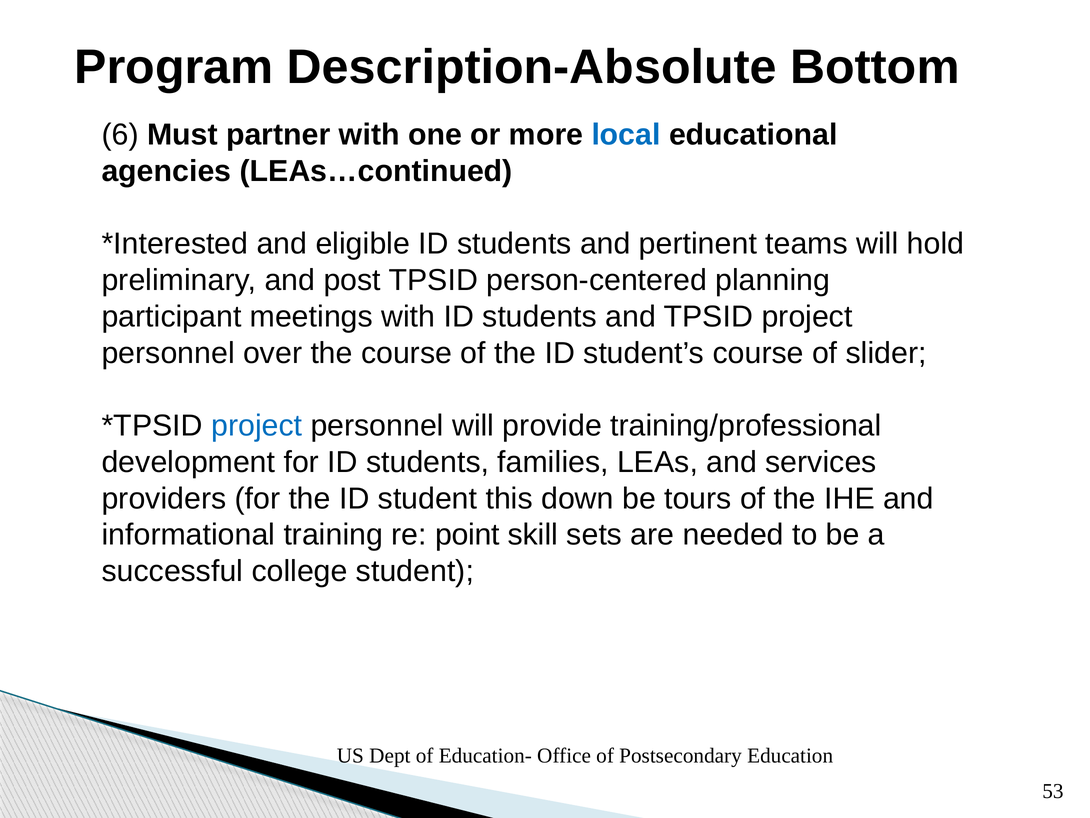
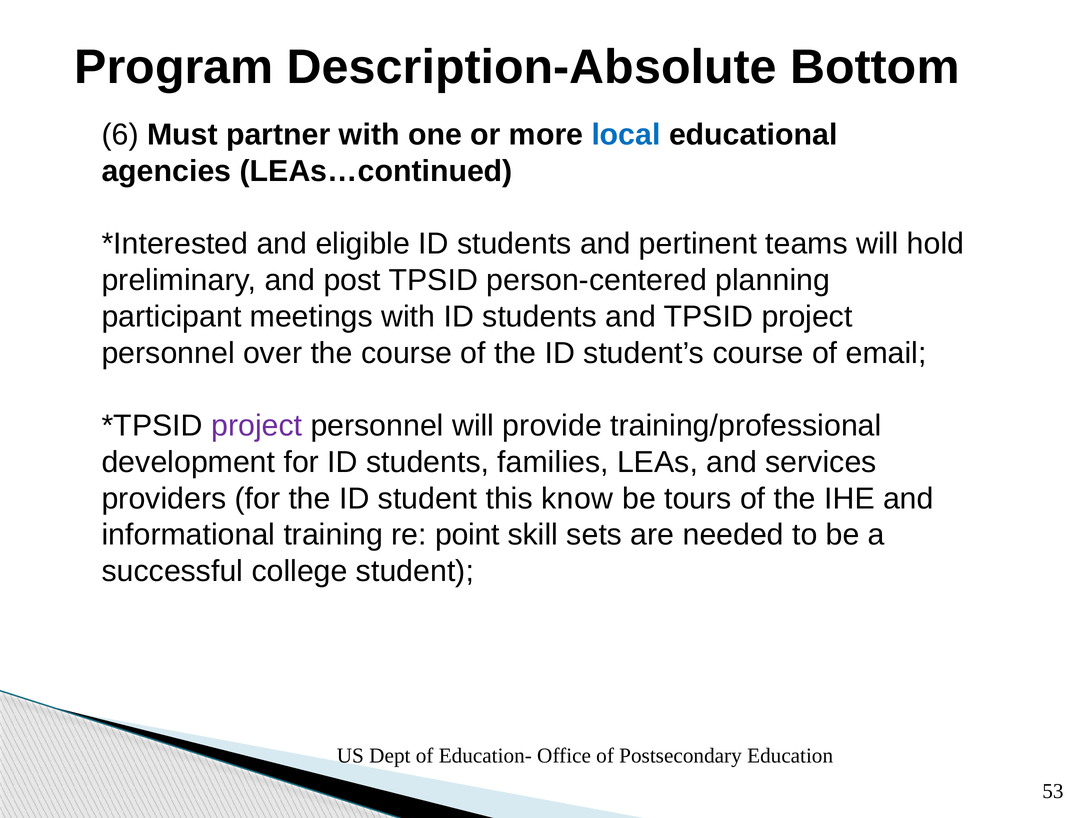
slider: slider -> email (886, 353)
project colour: blue -> purple (257, 426)
down: down -> know (577, 498)
